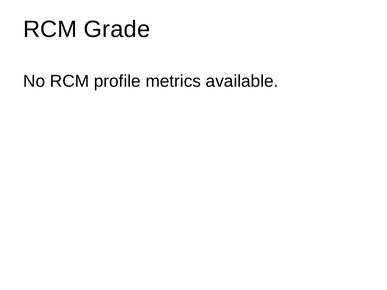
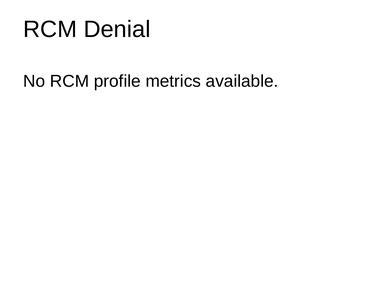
Grade: Grade -> Denial (117, 29)
